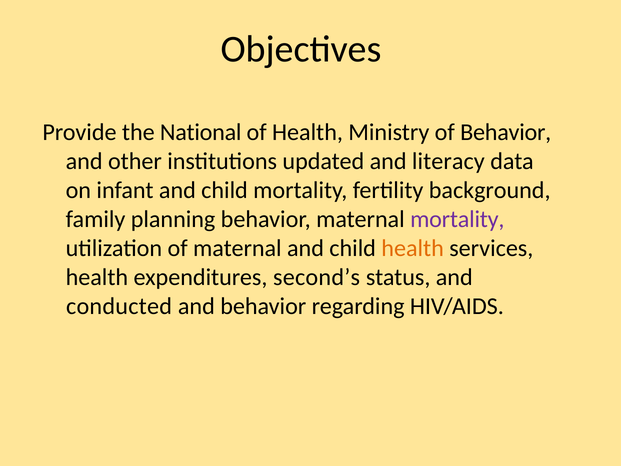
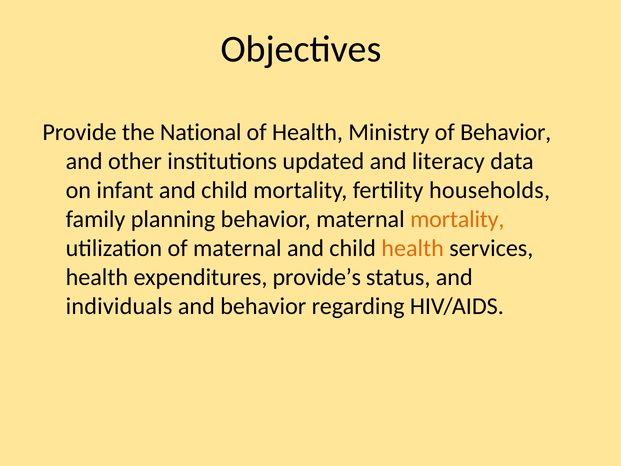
background: background -> households (490, 190)
mortality colour: purple -> orange (457, 219)
second’s: second’s -> provide’s (317, 277)
conducted: conducted -> individuals (119, 306)
